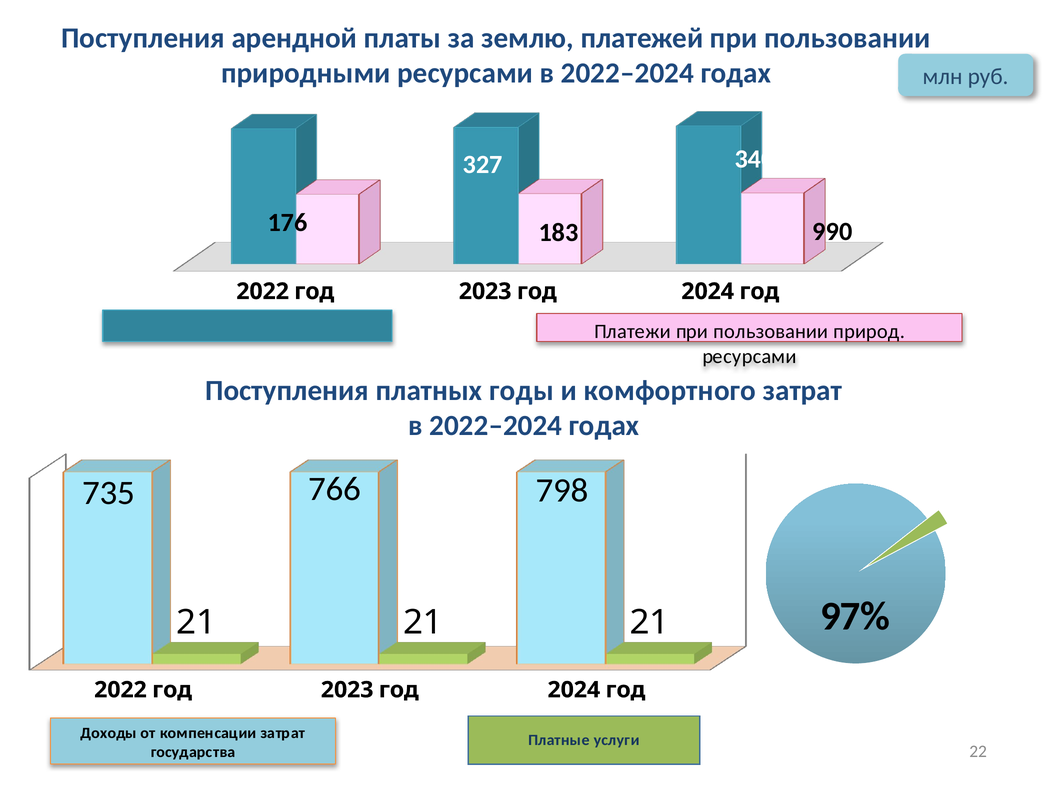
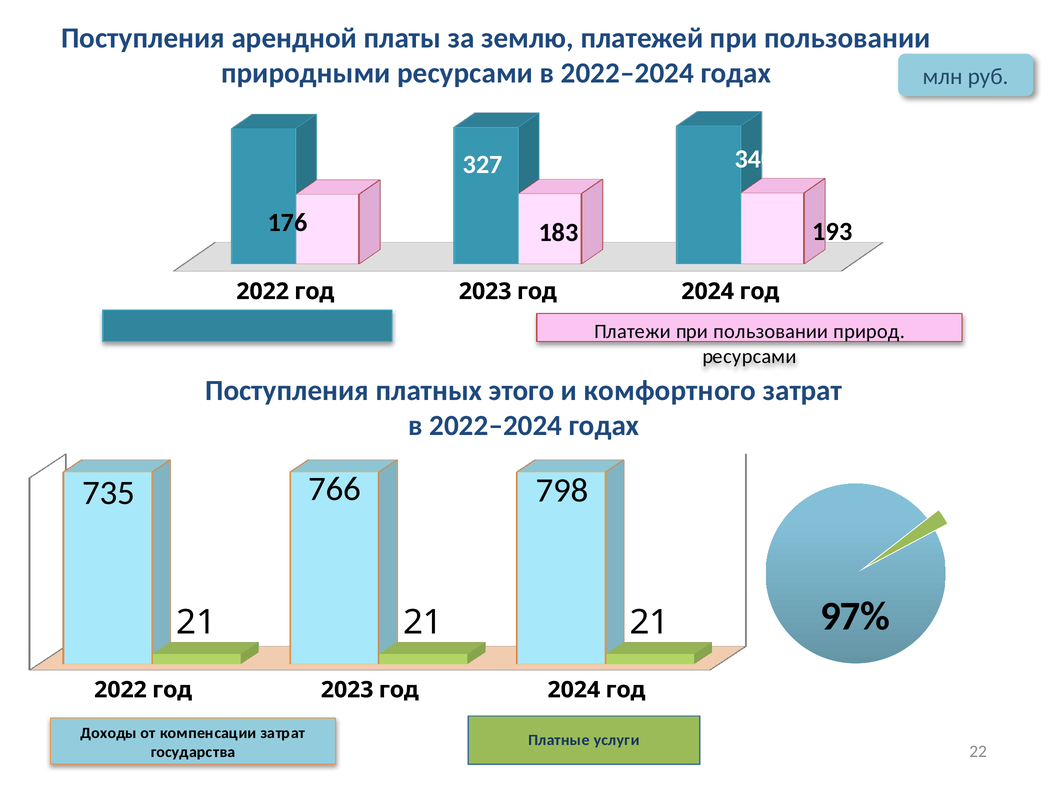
990: 990 -> 193 (832, 232)
годы: годы -> этого (522, 391)
